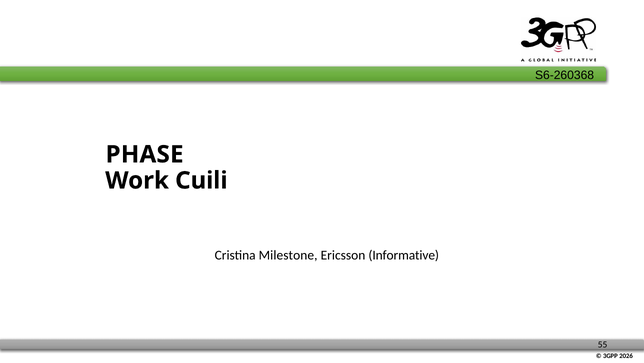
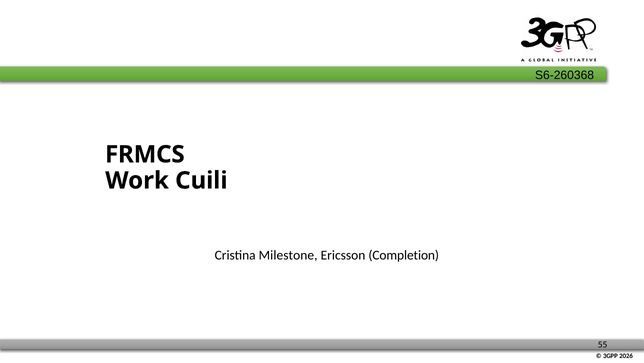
PHASE: PHASE -> FRMCS (145, 154)
Informative: Informative -> Completion (404, 255)
